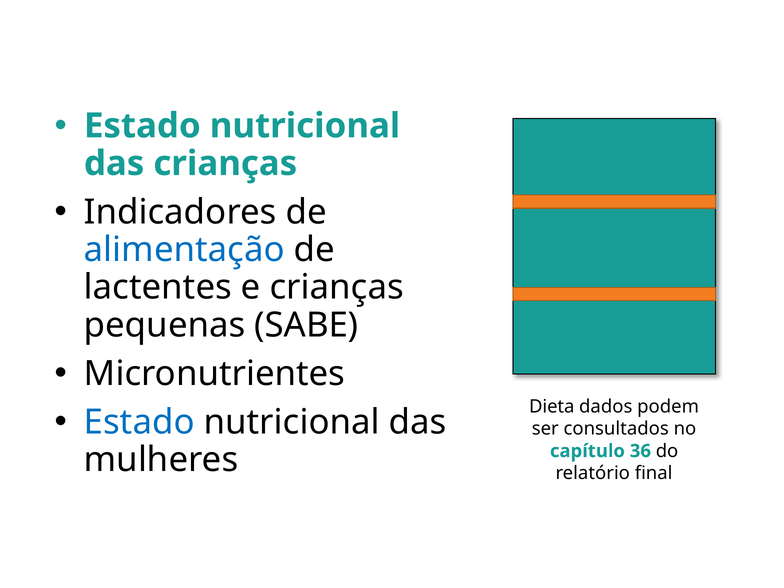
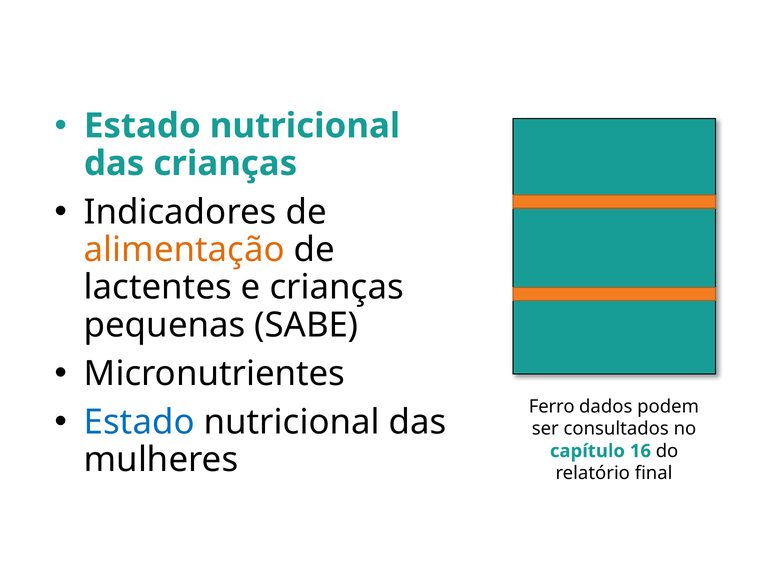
alimentação colour: blue -> orange (184, 250)
Dieta: Dieta -> Ferro (552, 407)
36: 36 -> 16 (640, 451)
